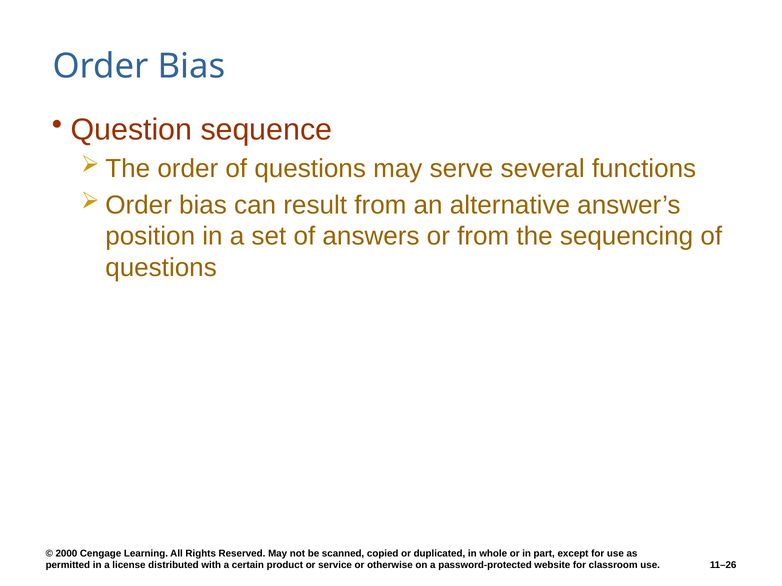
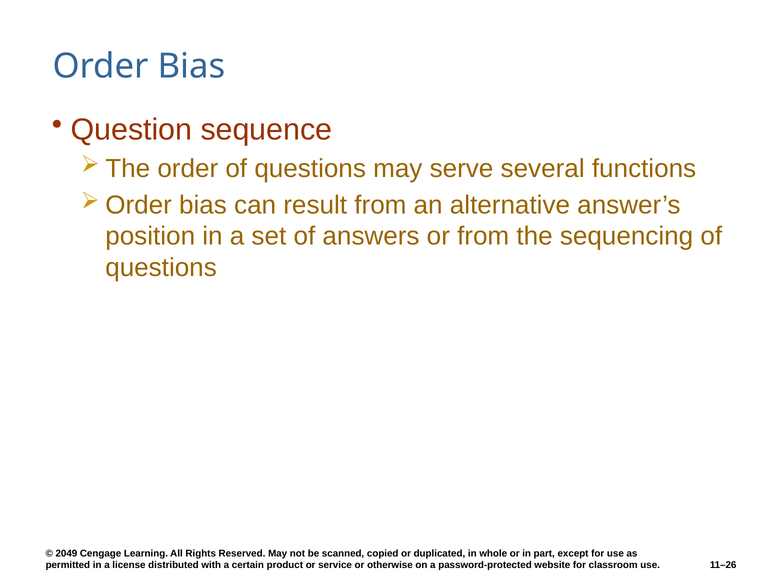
2000: 2000 -> 2049 (66, 554)
